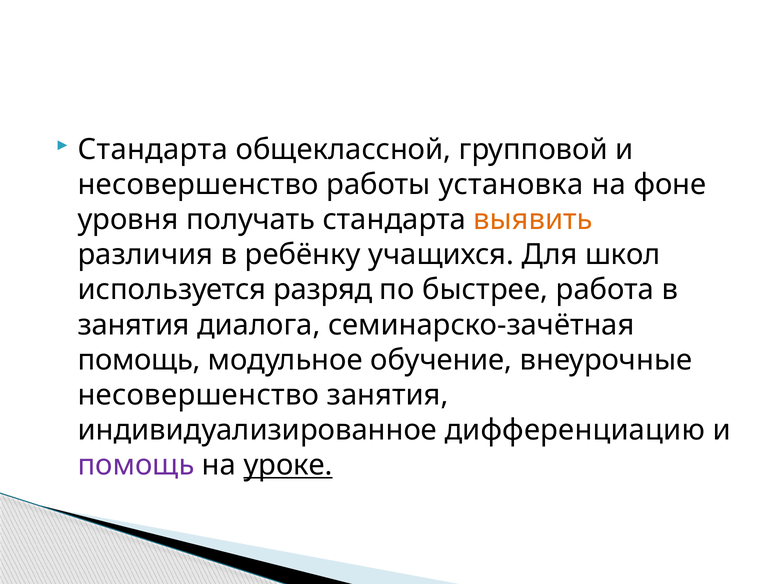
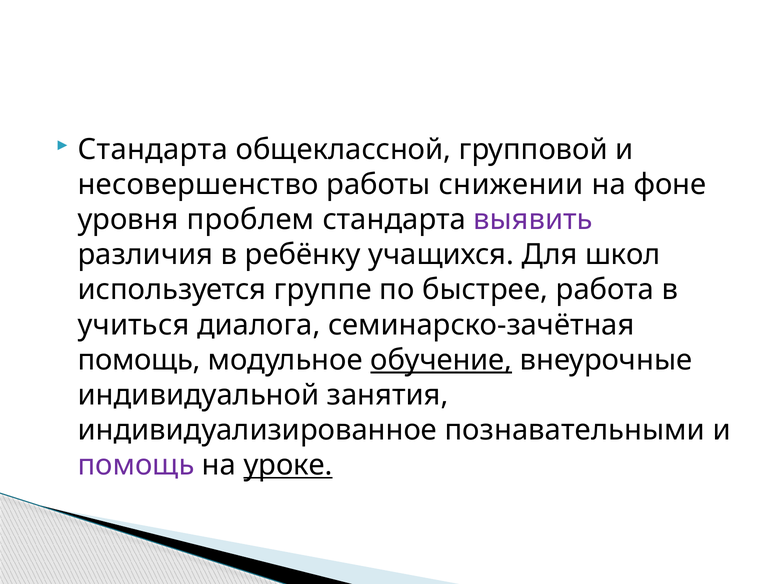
установка: установка -> снижении (511, 184)
получать: получать -> проблем (251, 220)
выявить colour: orange -> purple (533, 220)
разряд: разряд -> группе (323, 290)
занятия: занятия -> учиться (134, 325)
обучение underline: none -> present (441, 360)
несовершенство: несовершенство -> индивидуальной (199, 395)
дифференциацию: дифференциацию -> познавательными (575, 430)
